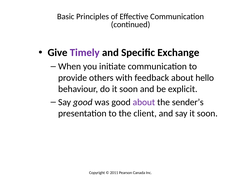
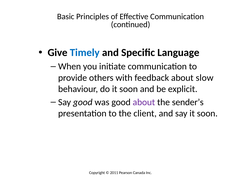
Timely colour: purple -> blue (85, 53)
Exchange: Exchange -> Language (178, 53)
hello: hello -> slow (205, 78)
